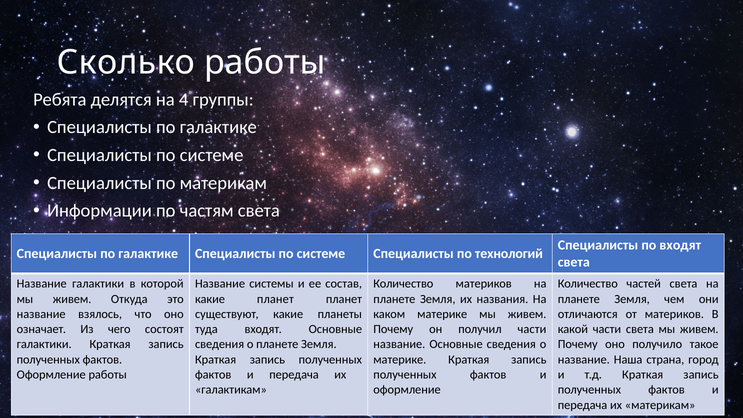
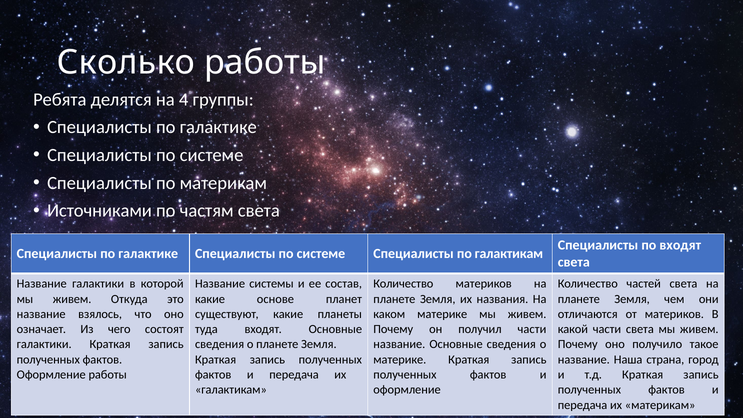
Информации: Информации -> Источниками (100, 211)
по технологий: технологий -> галактикам (509, 254)
какие планет: планет -> основе (275, 299)
